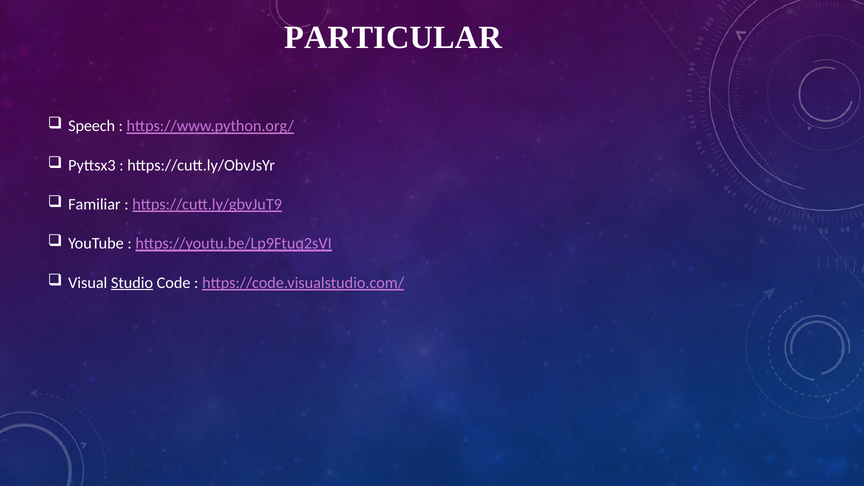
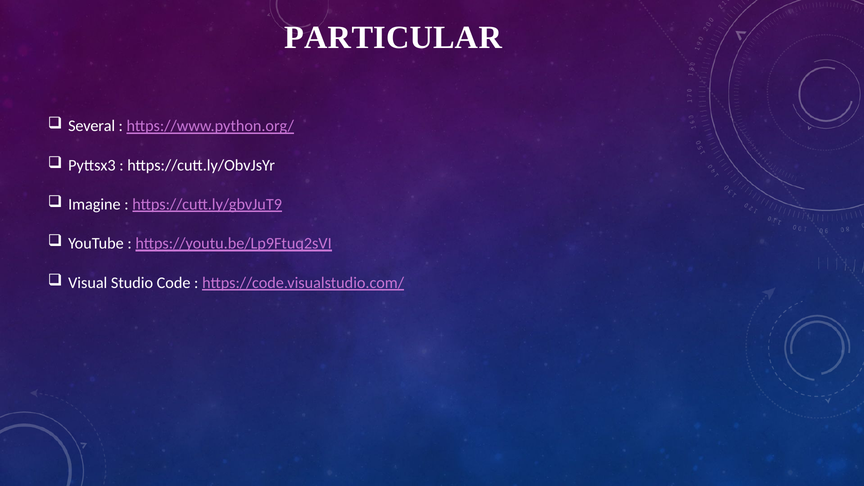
Speech: Speech -> Several (92, 126)
Familiar: Familiar -> Imagine (94, 204)
Studio underline: present -> none (132, 283)
